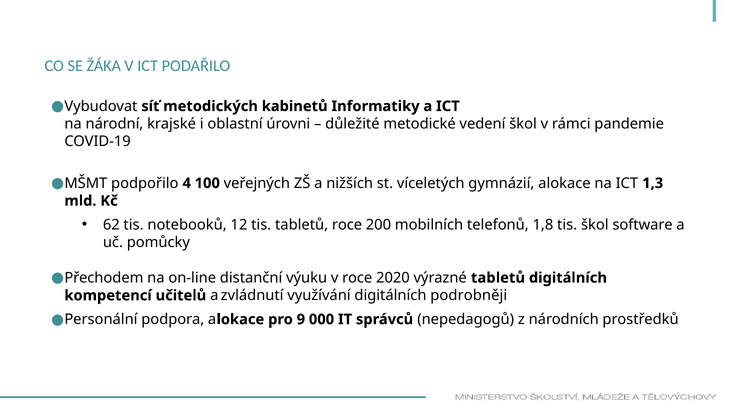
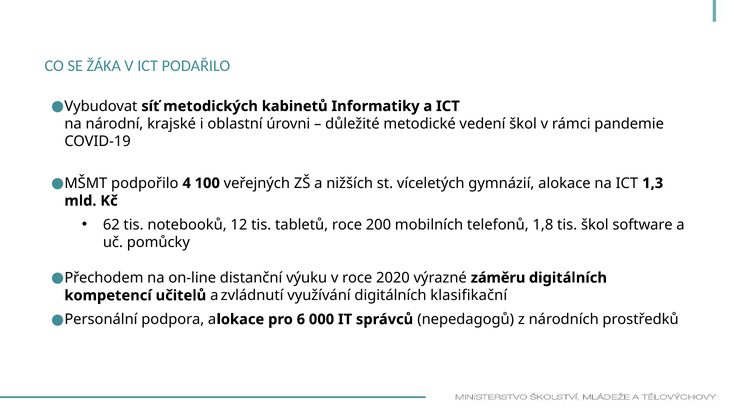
výrazné tabletů: tabletů -> záměru (498, 278)
podrobněji: podrobněji -> klasifikační (469, 296)
9: 9 -> 6 (301, 319)
